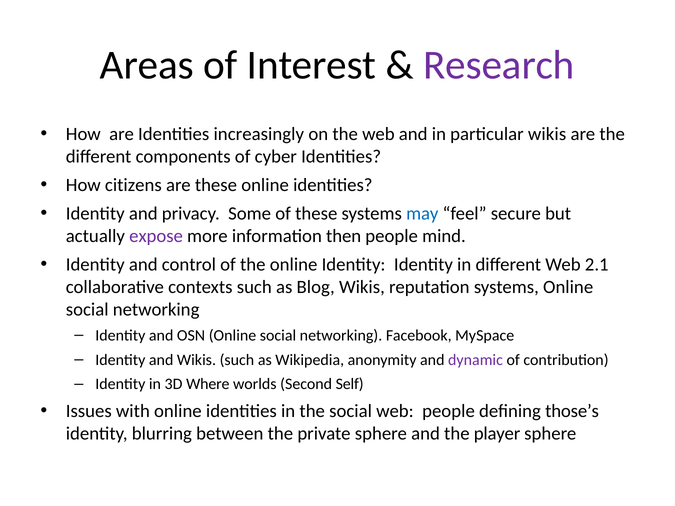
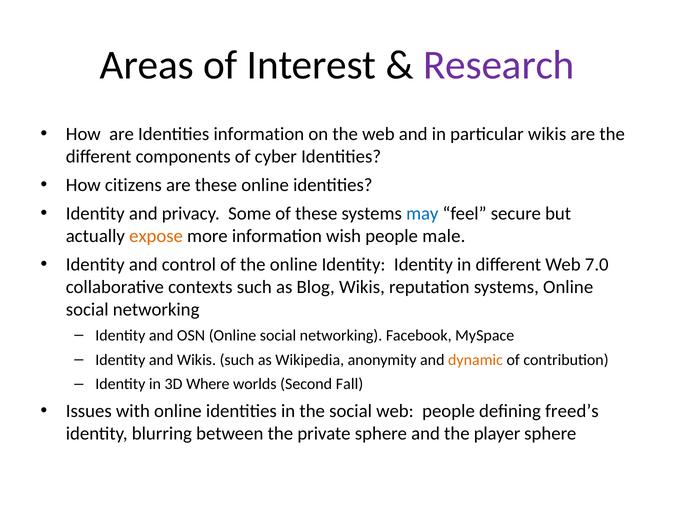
Identities increasingly: increasingly -> information (259, 134)
expose colour: purple -> orange (156, 236)
then: then -> wish (344, 236)
mind: mind -> male (444, 236)
2.1: 2.1 -> 7.0 (597, 265)
dynamic colour: purple -> orange (475, 360)
Self: Self -> Fall (349, 384)
those’s: those’s -> freed’s (572, 411)
